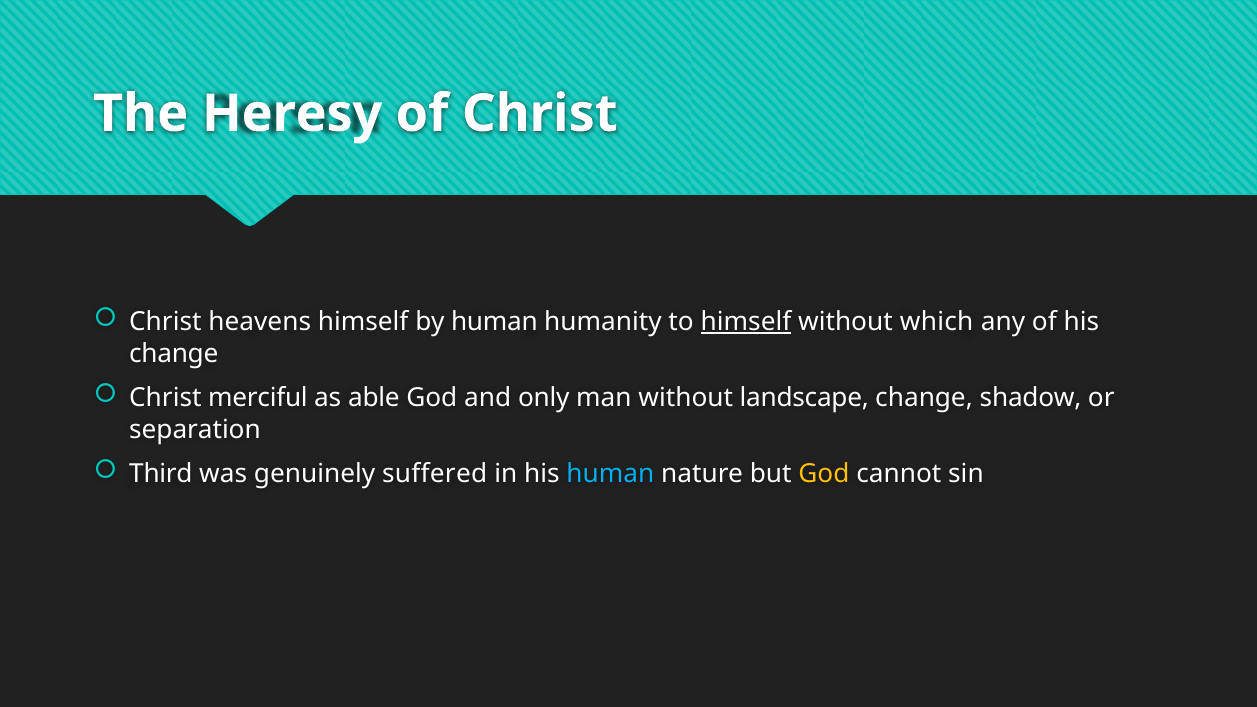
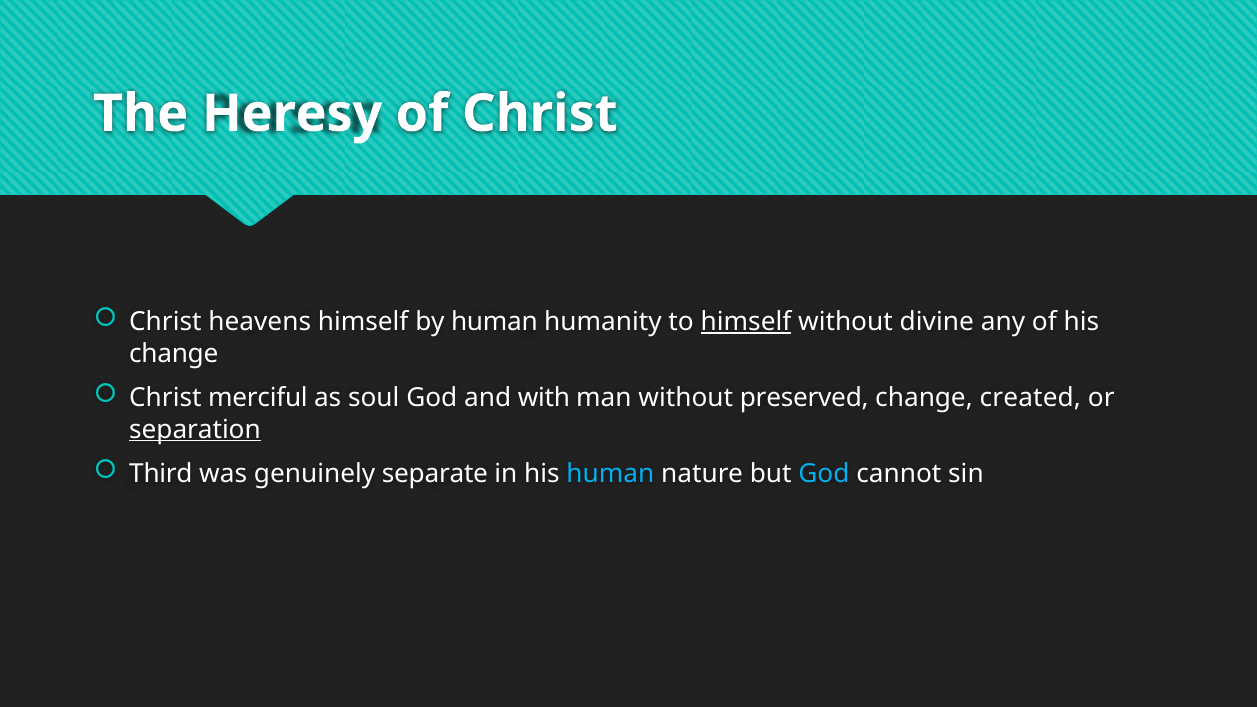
which: which -> divine (937, 322)
able: able -> soul (374, 398)
only: only -> with (544, 398)
landscape: landscape -> preserved (804, 398)
shadow: shadow -> created (1030, 398)
separation underline: none -> present (195, 429)
suffered: suffered -> separate (435, 474)
God colour: yellow -> light blue (824, 474)
